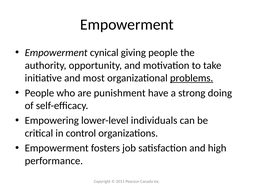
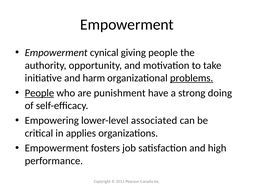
most: most -> harm (94, 78)
People underline: none -> present (39, 93)
individuals: individuals -> associated (154, 121)
control: control -> applies (81, 134)
